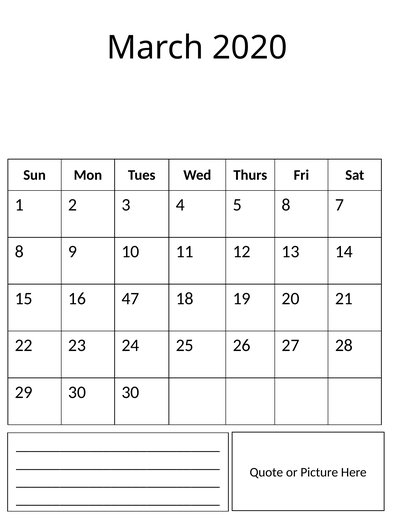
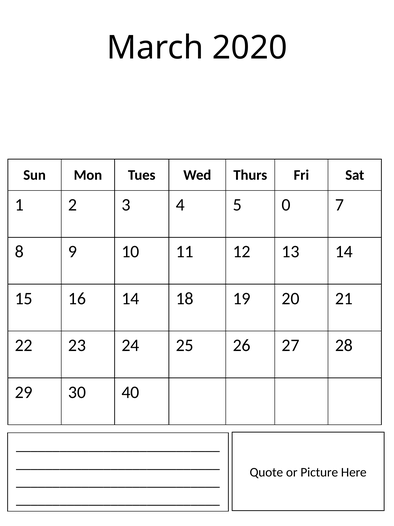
5 8: 8 -> 0 (286, 205)
16 47: 47 -> 14 (130, 298)
30 30: 30 -> 40 (130, 392)
